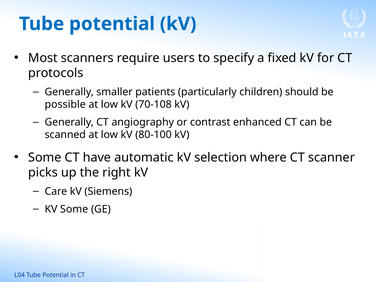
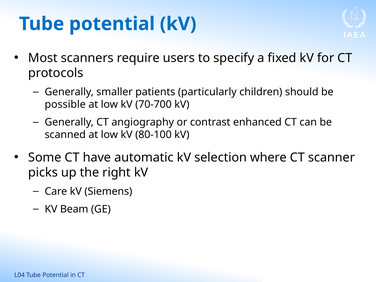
70-108: 70-108 -> 70-700 (153, 104)
KV Some: Some -> Beam (74, 209)
